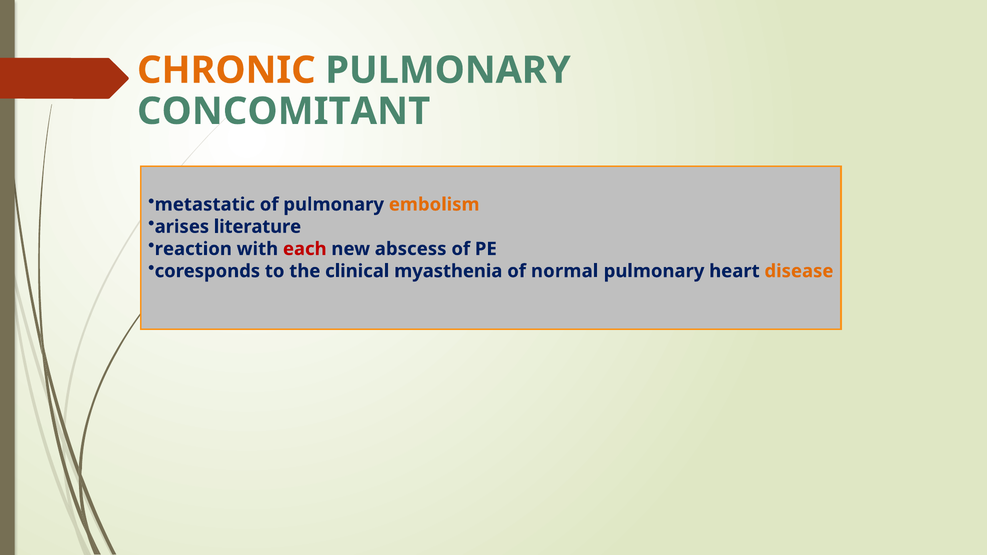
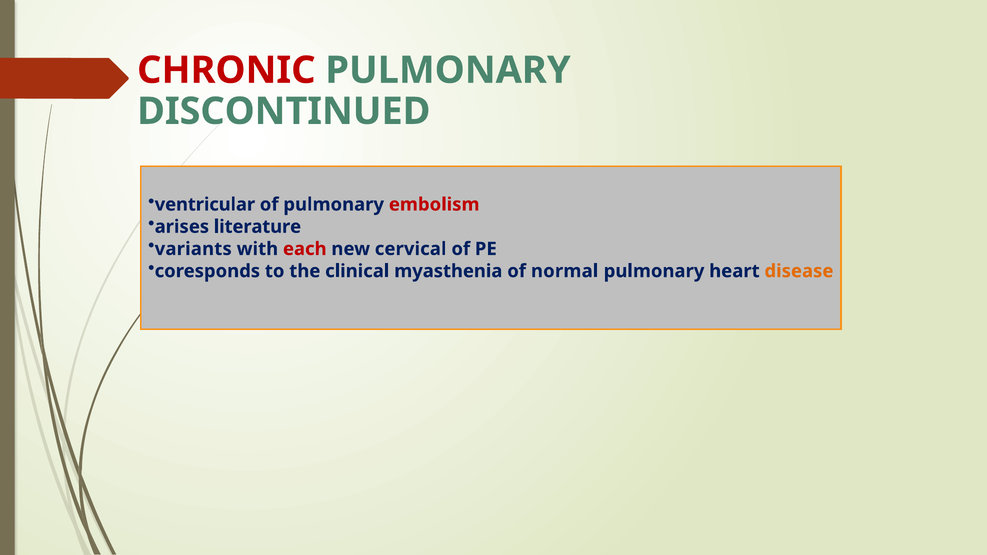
CHRONIC colour: orange -> red (226, 70)
CONCOMITANT: CONCOMITANT -> DISCONTINUED (284, 111)
metastatic: metastatic -> ventricular (205, 205)
embolism colour: orange -> red (434, 205)
reaction: reaction -> variants (193, 249)
abscess: abscess -> cervical (411, 249)
